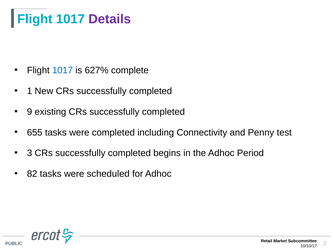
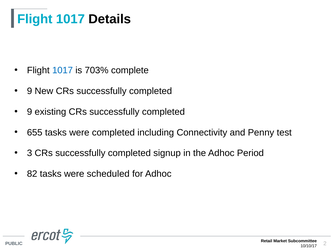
Details colour: purple -> black (110, 19)
627%: 627% -> 703% (97, 70)
1: 1 -> 9 (30, 91)
begins: begins -> signup (167, 153)
